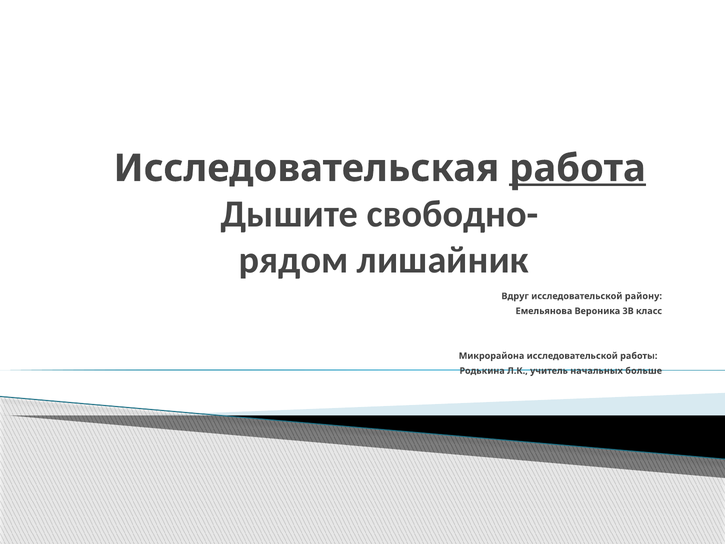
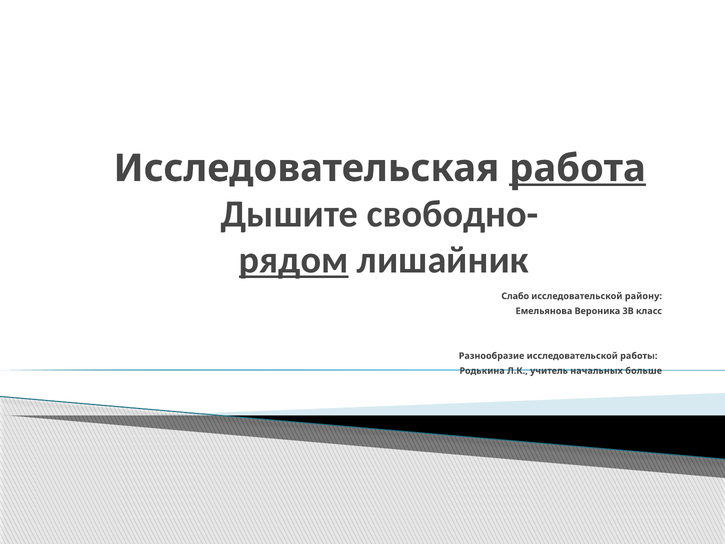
рядом underline: none -> present (294, 260)
Вдруг: Вдруг -> Слабо (515, 296)
Микрорайона: Микрорайона -> Разнообразие (492, 356)
